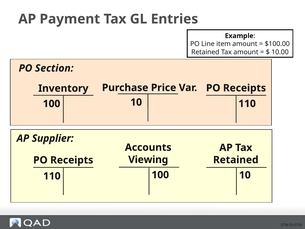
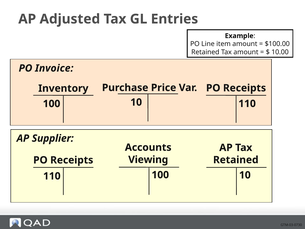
Payment: Payment -> Adjusted (70, 19)
Section: Section -> Invoice (54, 68)
